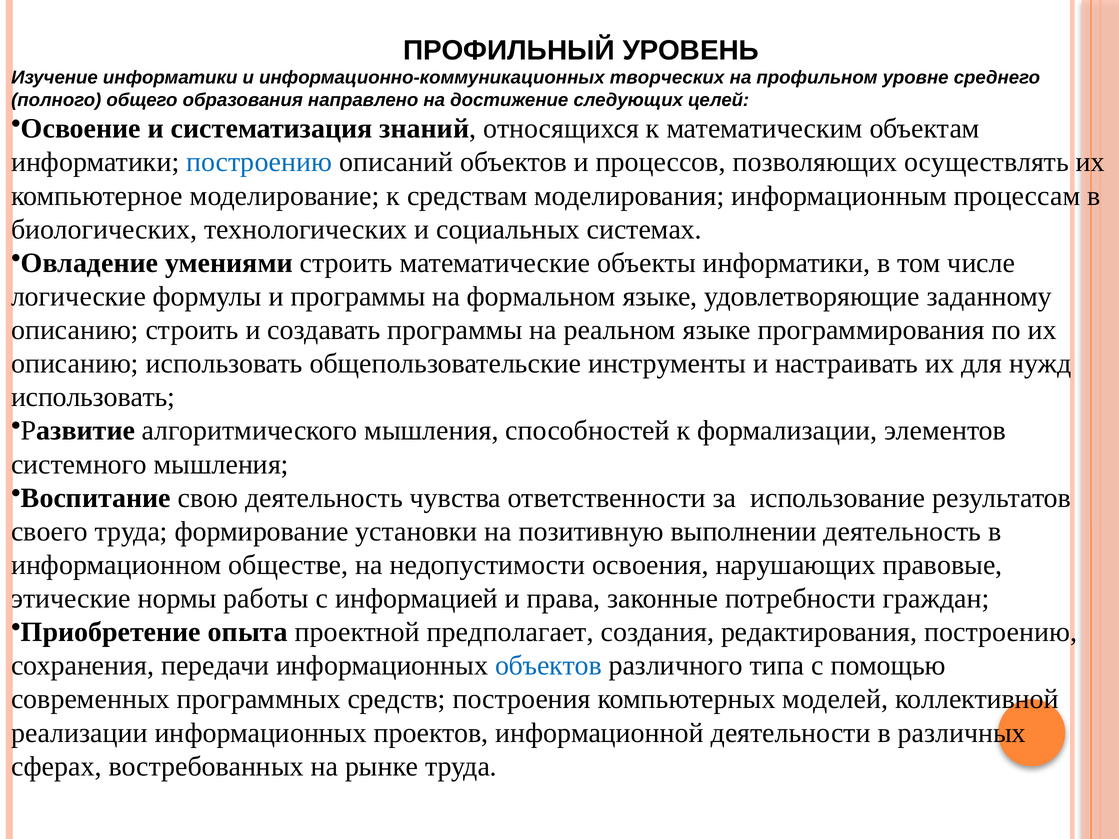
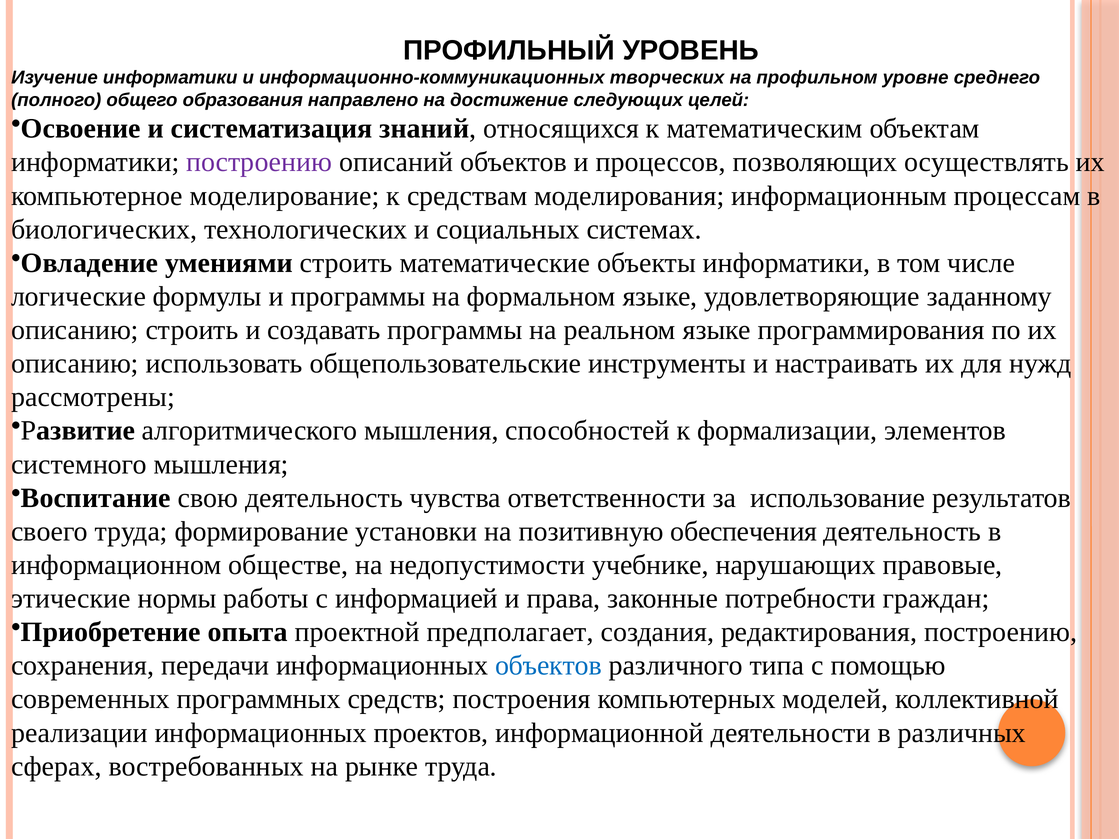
построению colour: blue -> purple (259, 162)
использовать: использовать -> рассмотрены (93, 397)
выполнении: выполнении -> обеспечения (744, 532)
освоения: освоения -> учебнике (651, 565)
